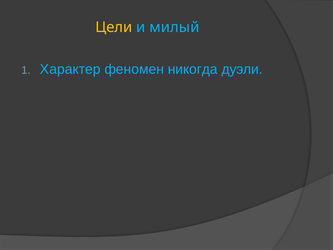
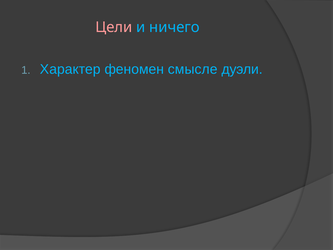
Цели colour: yellow -> pink (114, 27)
милый: милый -> ничего (174, 27)
никогда: никогда -> смысле (193, 69)
